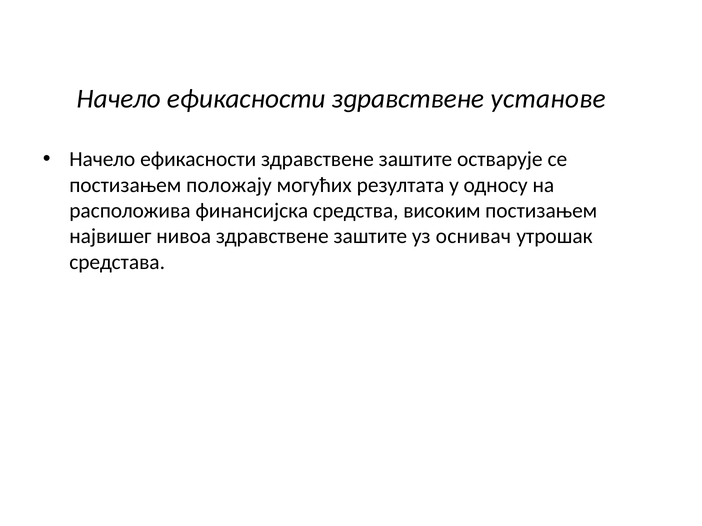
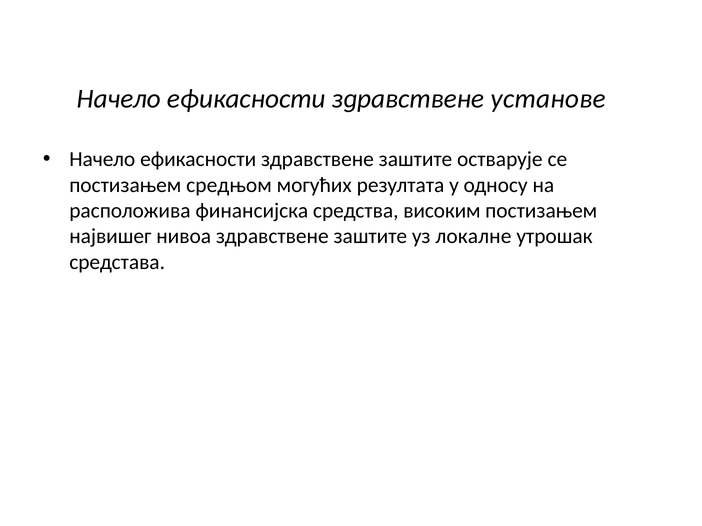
положају: положају -> средњом (229, 185)
оснивач: оснивач -> локалне (473, 237)
